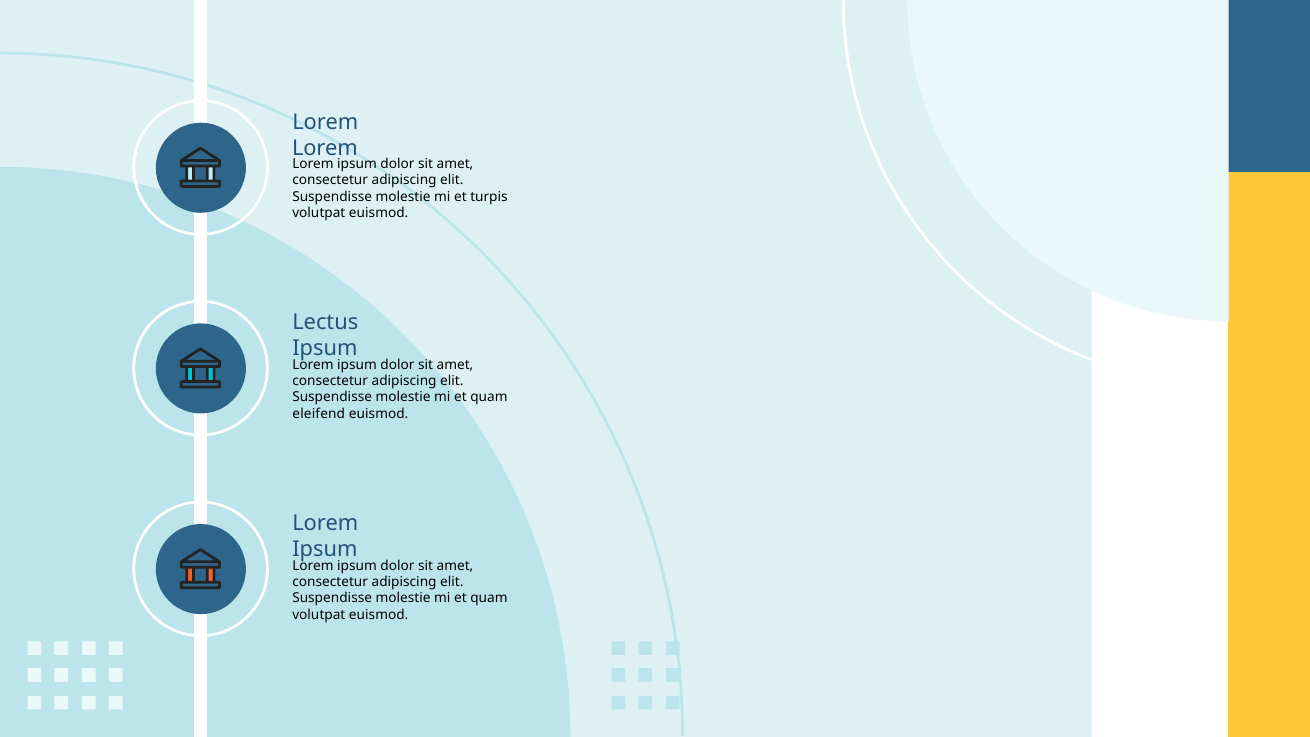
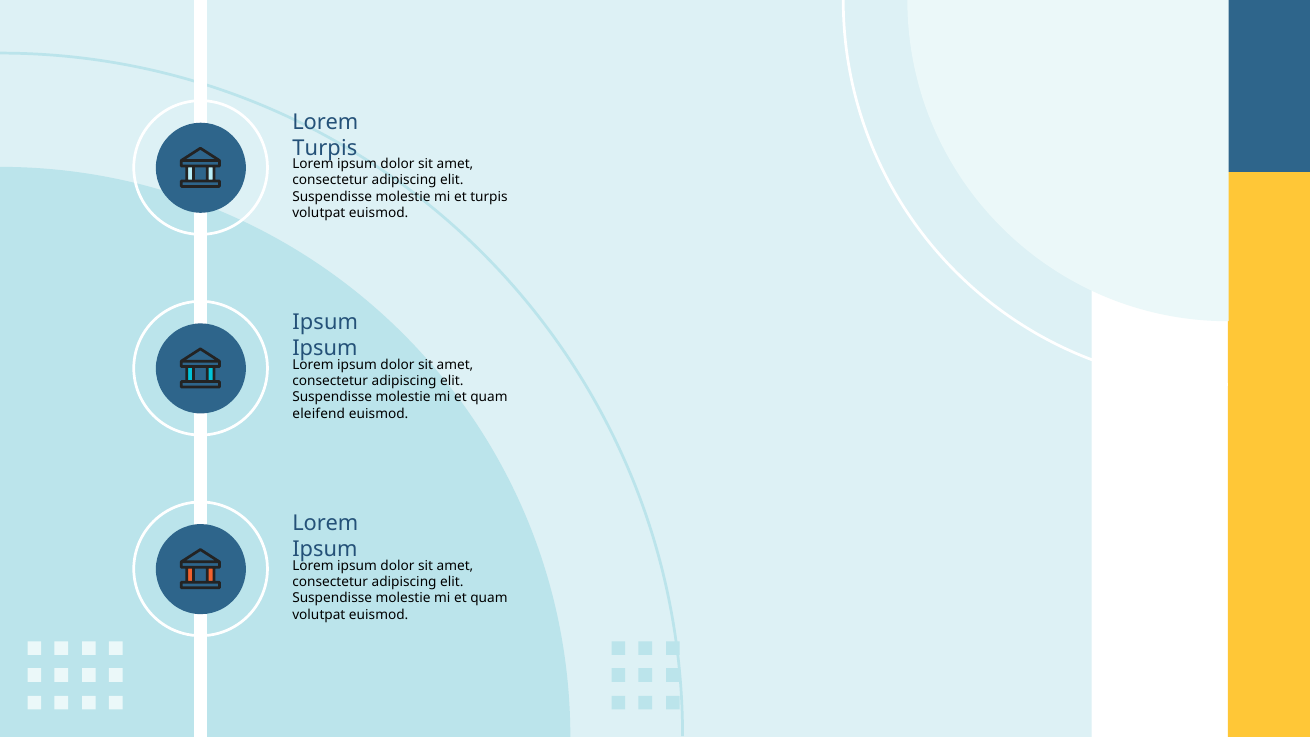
Lorem: Lorem -> Turpis (325, 148)
Lectus: Lectus -> Ipsum (325, 323)
